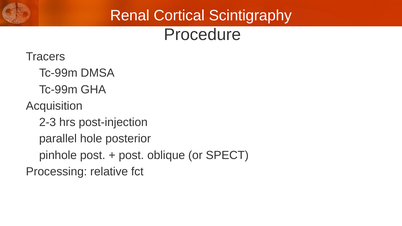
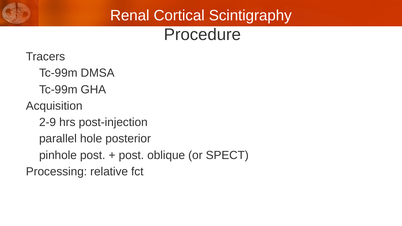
2-3: 2-3 -> 2-9 (48, 122)
